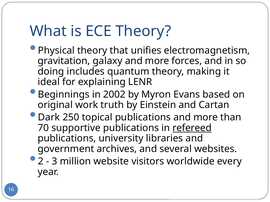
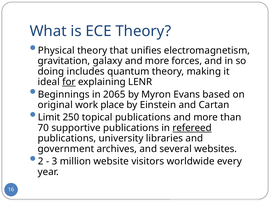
for underline: none -> present (69, 82)
2002: 2002 -> 2065 (114, 95)
truth: truth -> place (112, 105)
Dark: Dark -> Limit (49, 118)
